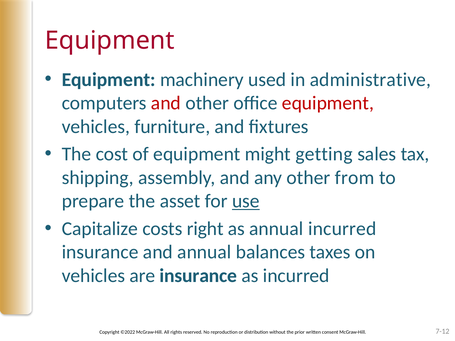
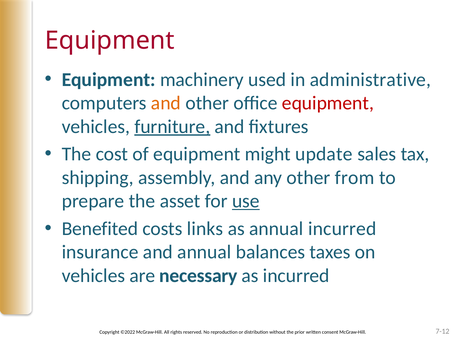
and colour: red -> orange (166, 103)
furniture underline: none -> present (172, 127)
getting: getting -> update (324, 154)
Capitalize: Capitalize -> Benefited (100, 229)
right: right -> links (205, 229)
are insurance: insurance -> necessary (198, 276)
